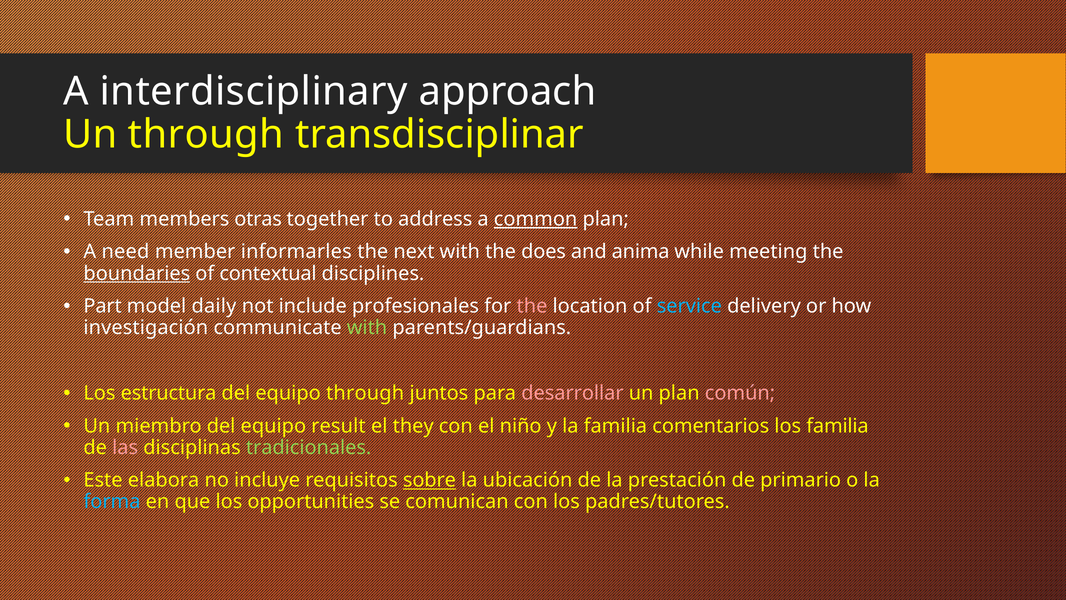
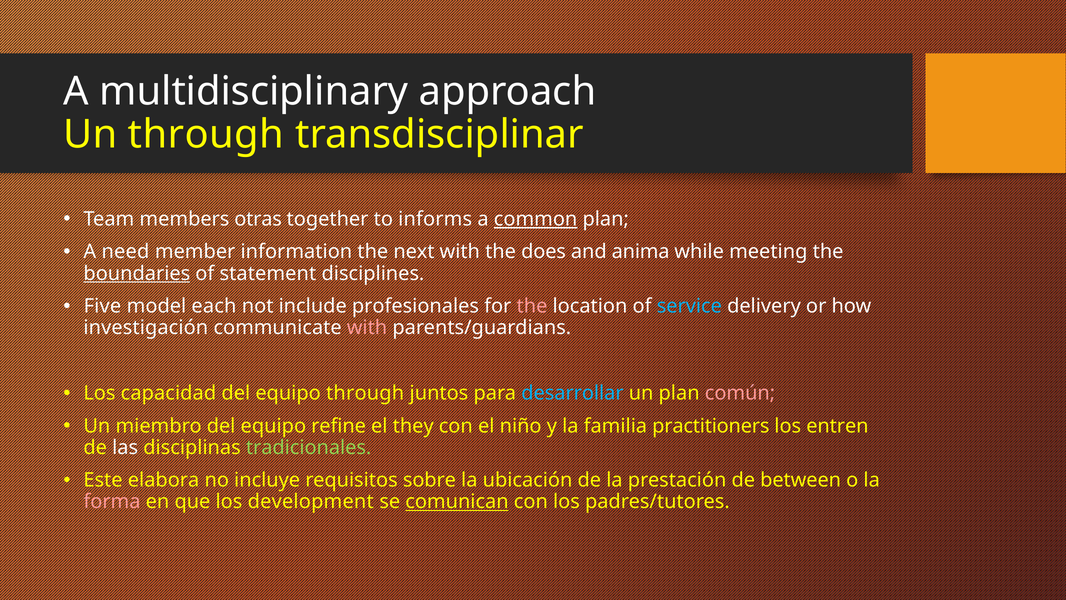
interdisciplinary: interdisciplinary -> multidisciplinary (254, 91)
address: address -> informs (435, 219)
informarles: informarles -> information (296, 252)
contextual: contextual -> statement (268, 273)
Part: Part -> Five (102, 306)
daily: daily -> each (214, 306)
with colour: light green -> pink (367, 328)
estructura: estructura -> capacidad (168, 393)
desarrollar colour: pink -> light blue (572, 393)
result: result -> refine (339, 426)
comentarios: comentarios -> practitioners (711, 426)
los familia: familia -> entren (837, 426)
las colour: pink -> white (125, 447)
sobre underline: present -> none (429, 480)
primario: primario -> between (801, 480)
forma colour: light blue -> pink (112, 502)
opportunities: opportunities -> development (311, 502)
comunican underline: none -> present (457, 502)
